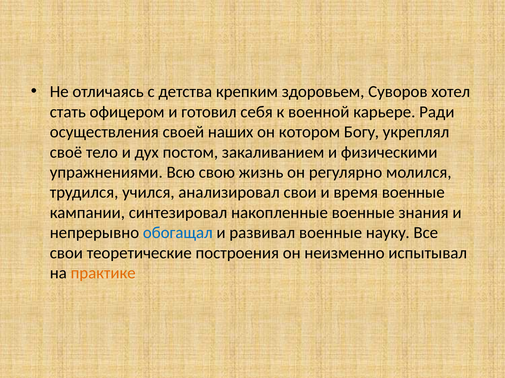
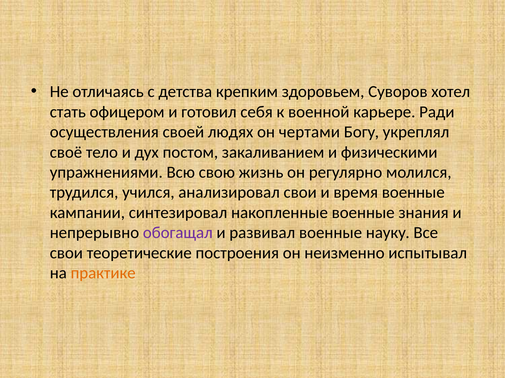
наших: наших -> людях (231, 132)
котором: котором -> чертами (309, 132)
обогащал colour: blue -> purple (178, 233)
